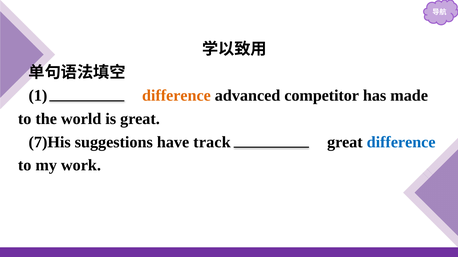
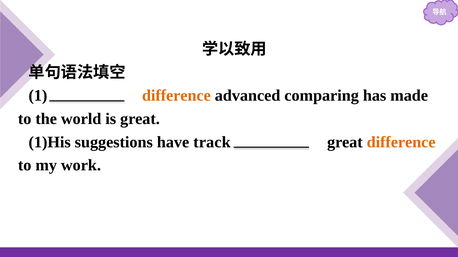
competitor: competitor -> comparing (322, 96)
7)His: 7)His -> 1)His (50, 142)
difference colour: blue -> orange (401, 142)
